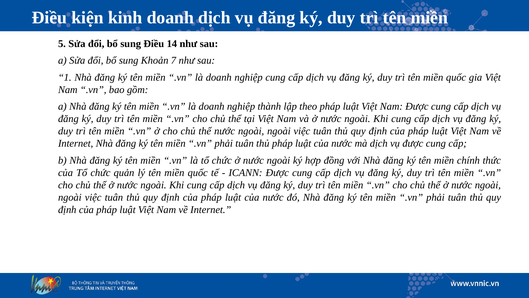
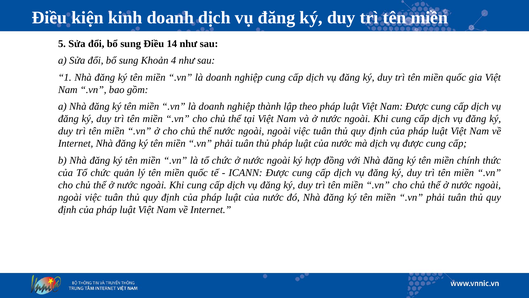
7: 7 -> 4 (174, 60)
